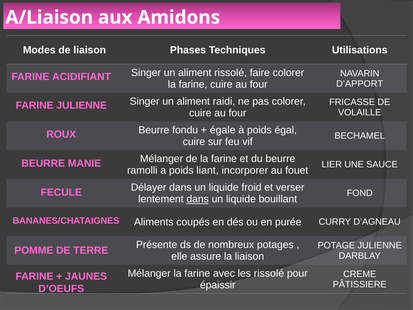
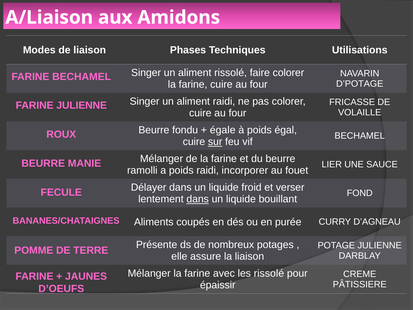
FARINE ACIDIFIANT: ACIDIFIANT -> BECHAMEL (82, 77)
D’APPORT: D’APPORT -> D’POTAGE (360, 84)
sur underline: none -> present (215, 142)
poids liant: liant -> raidi (208, 170)
